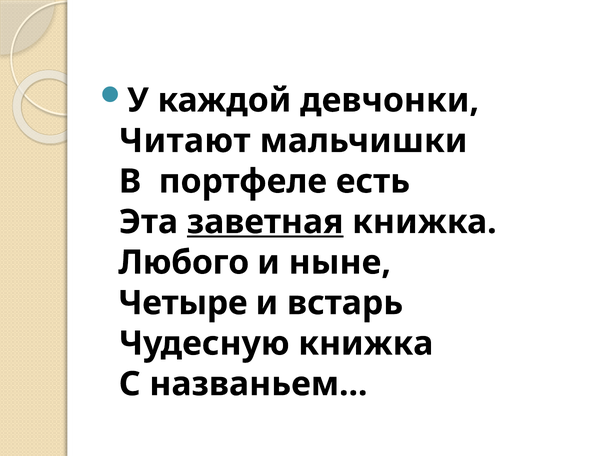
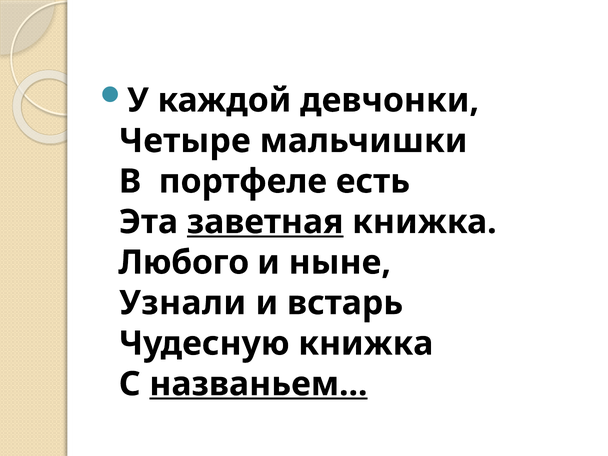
Читают: Читают -> Четыре (185, 141)
Четыре: Четыре -> Узнали (183, 303)
названьем underline: none -> present (258, 384)
